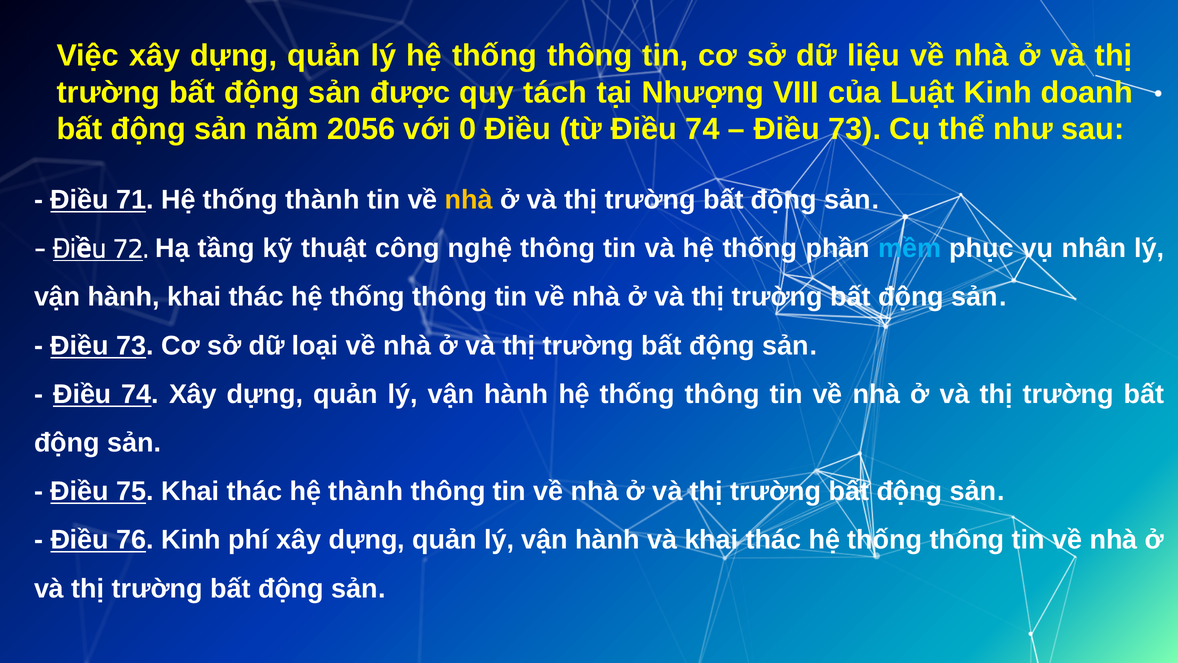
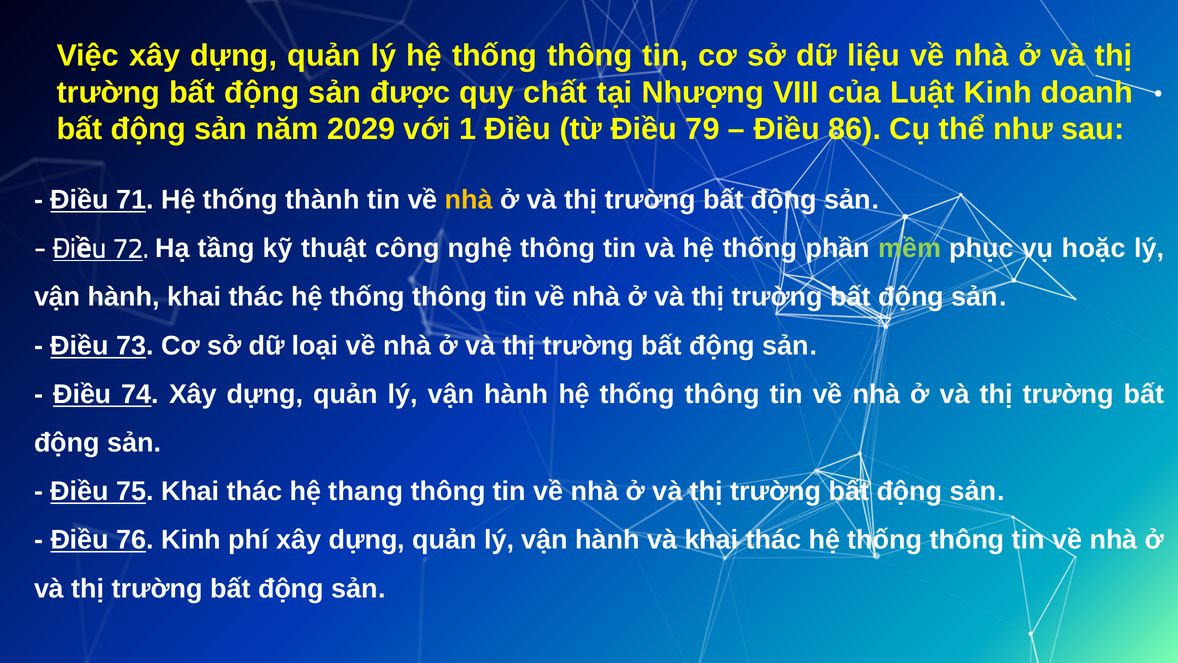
tách: tách -> chất (555, 92)
2056: 2056 -> 2029 (361, 129)
0: 0 -> 1 (468, 129)
từ Điều 74: 74 -> 79 (703, 129)
73: 73 -> 86 (855, 129)
mềm colour: light blue -> light green (910, 248)
nhân: nhân -> hoặc (1094, 248)
hệ thành: thành -> thang (366, 491)
